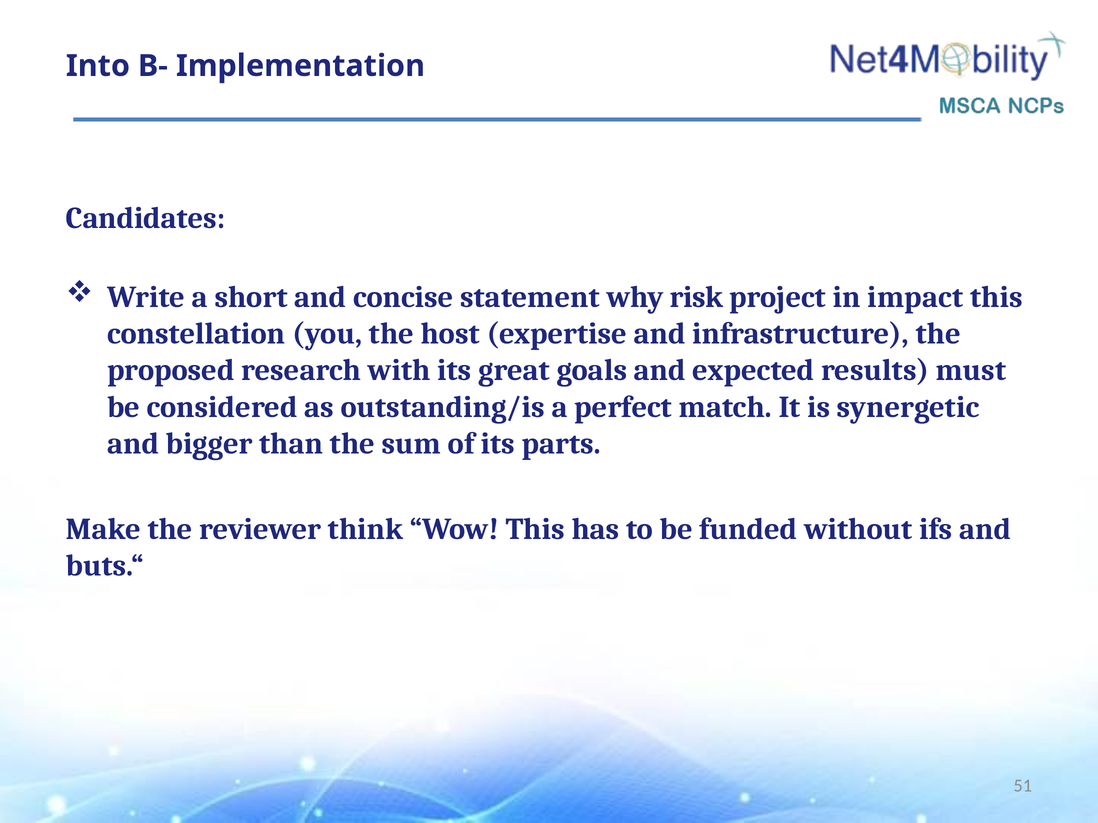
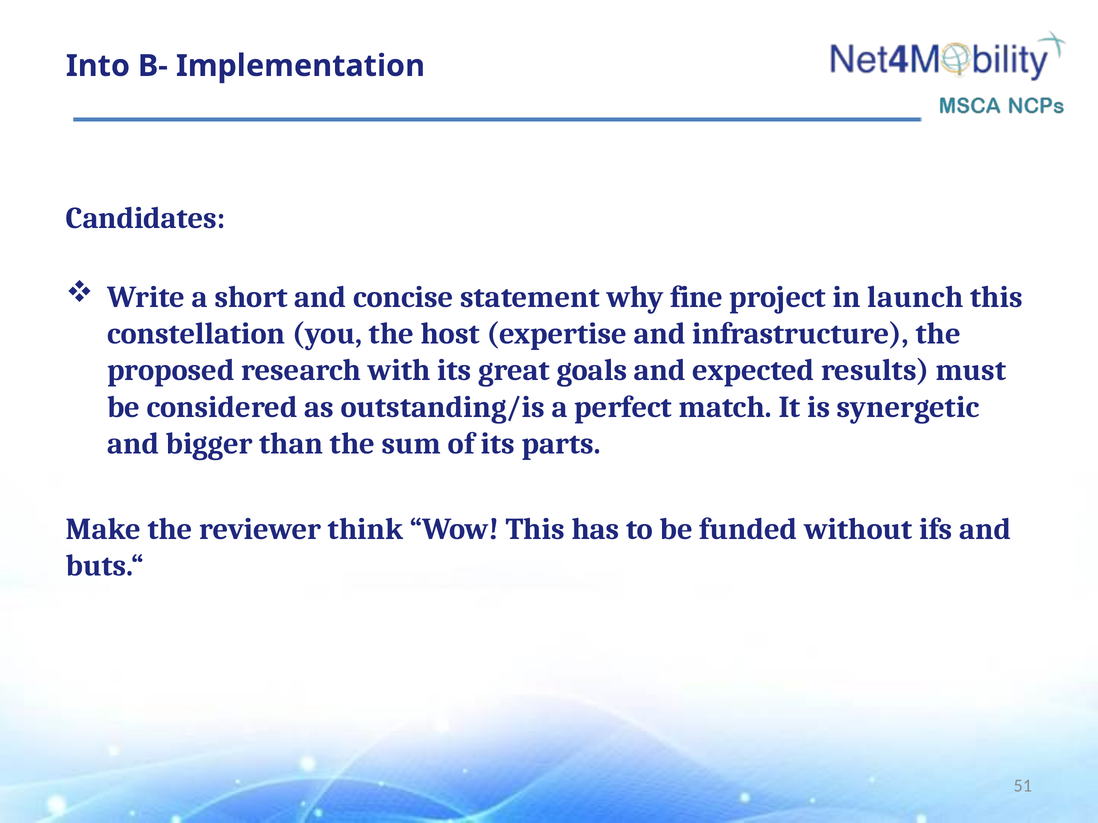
risk: risk -> fine (697, 297)
impact: impact -> launch (915, 297)
